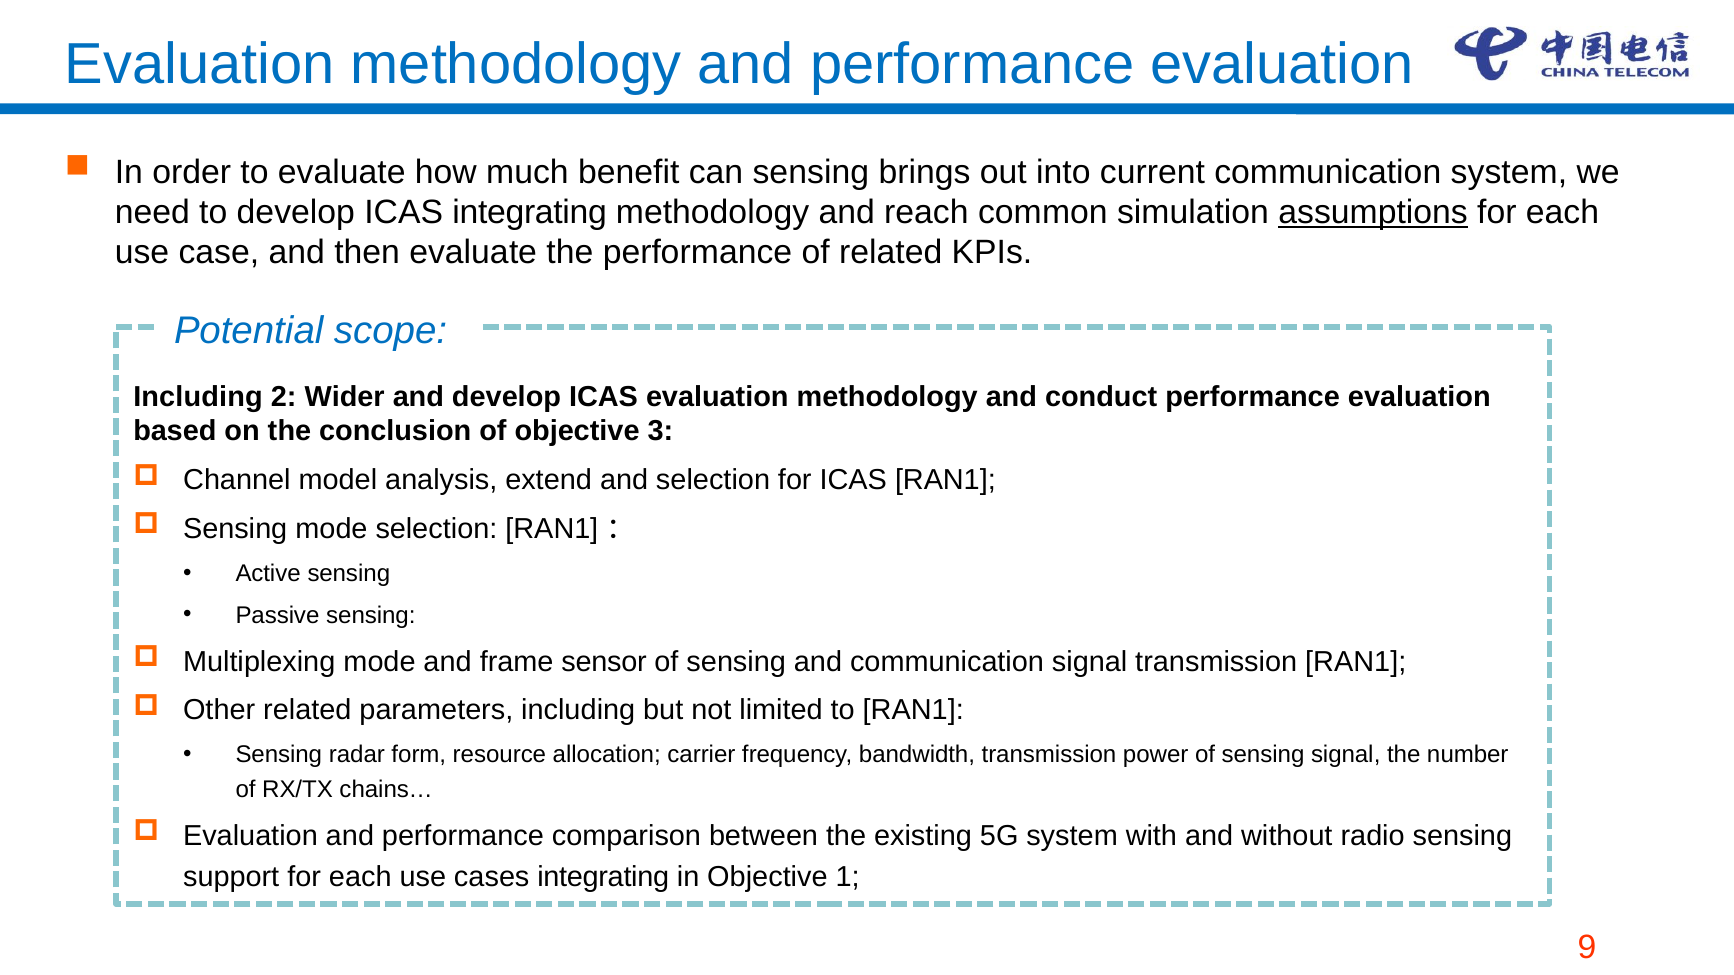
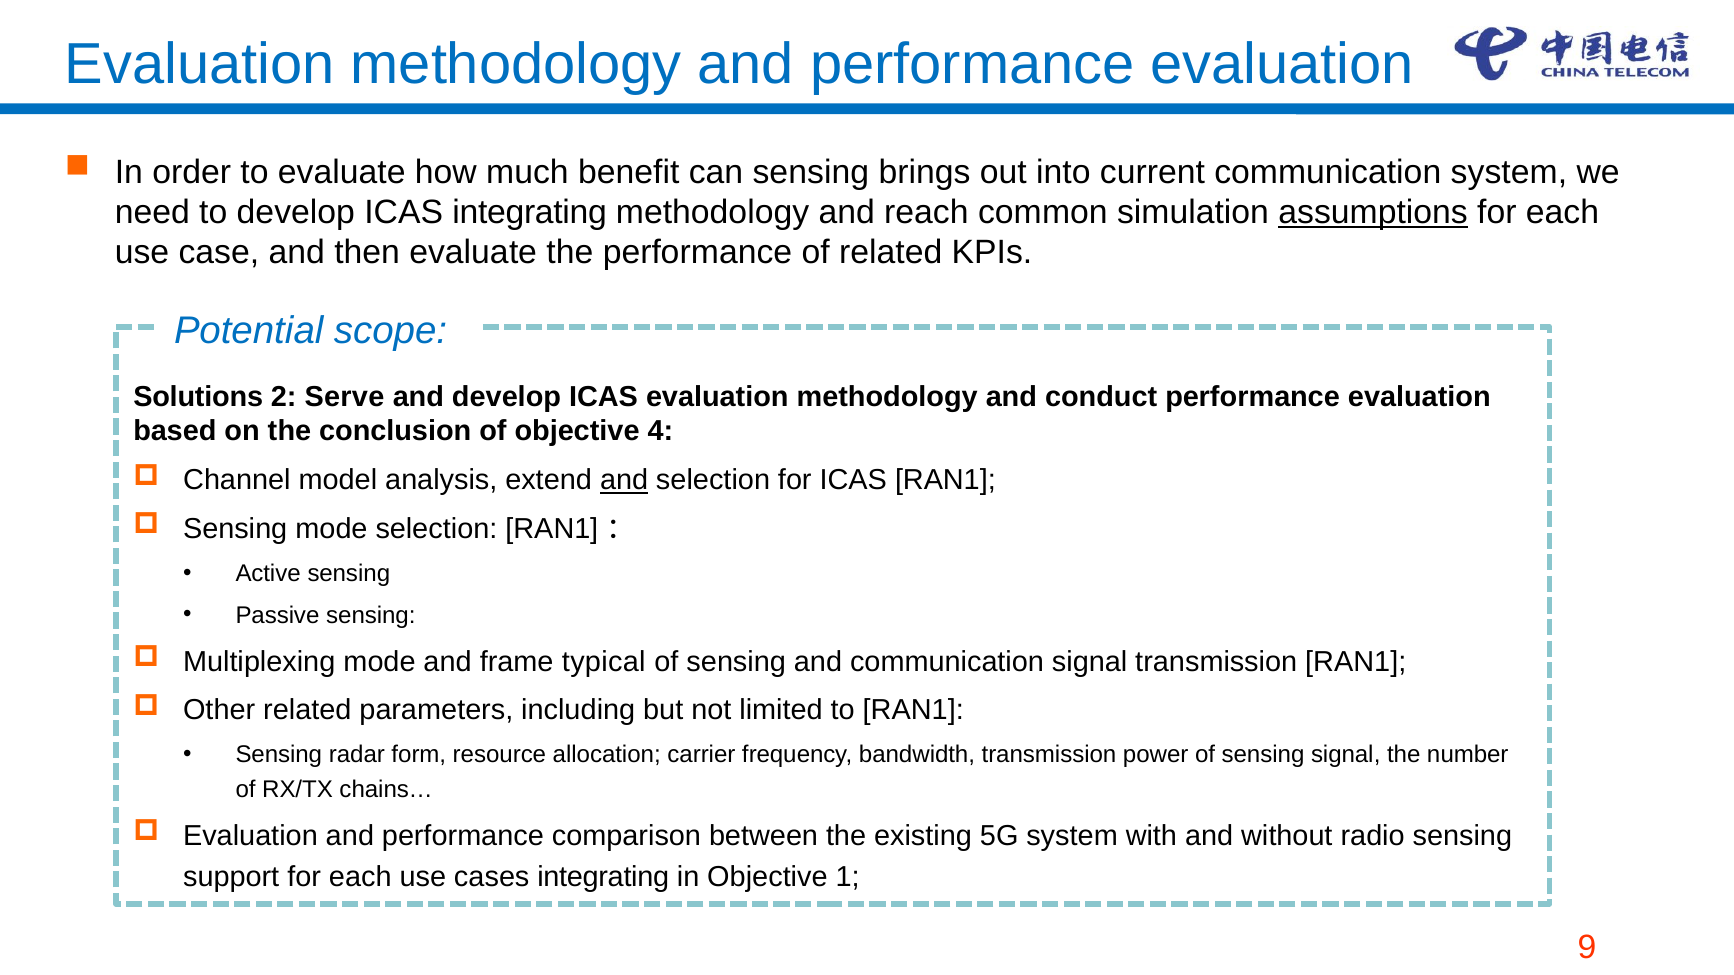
Including: Including -> Solutions (198, 397)
Wider: Wider -> Serve (344, 397)
3: 3 -> 4 (660, 432)
and underline: none -> present (624, 480)
sensor: sensor -> typical (604, 662)
